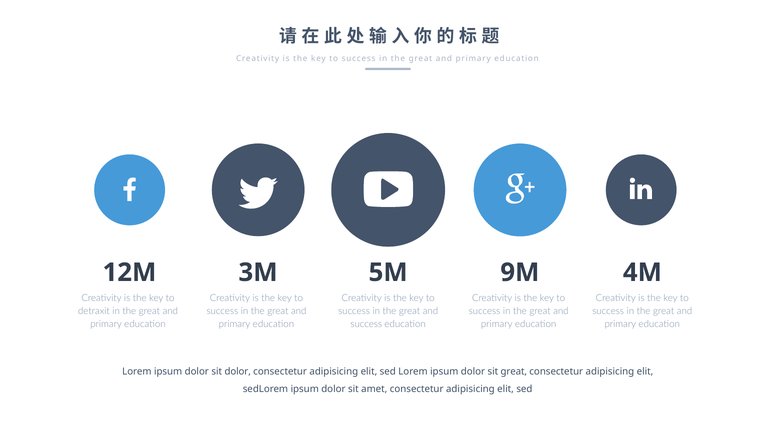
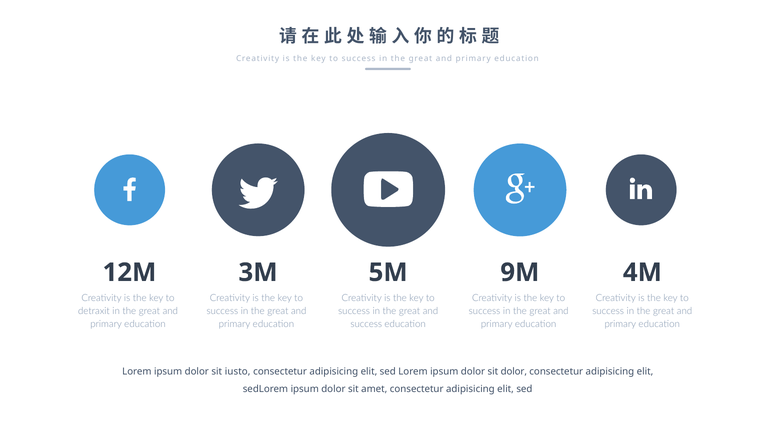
sit dolor: dolor -> iusto (238, 371)
sit great: great -> dolor (514, 371)
